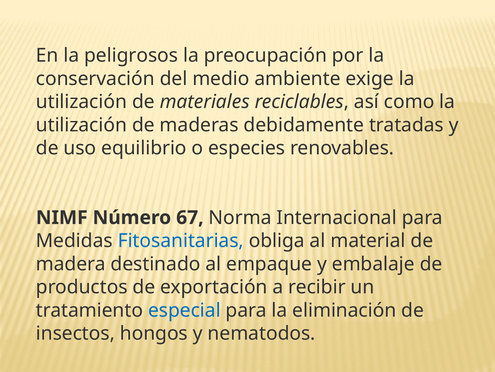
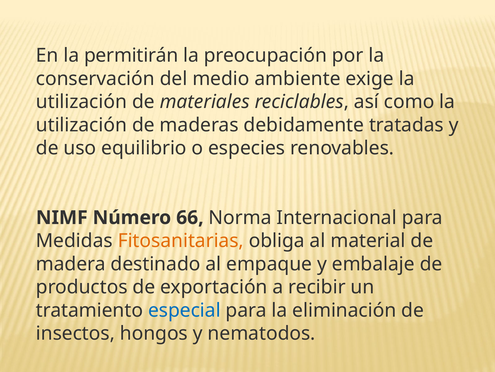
peligrosos: peligrosos -> permitirán (131, 55)
67: 67 -> 66 (190, 217)
Fitosanitarias colour: blue -> orange (181, 240)
